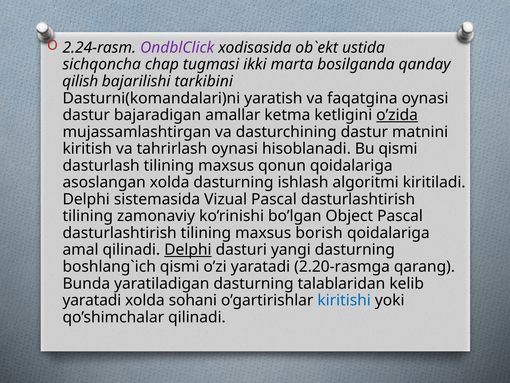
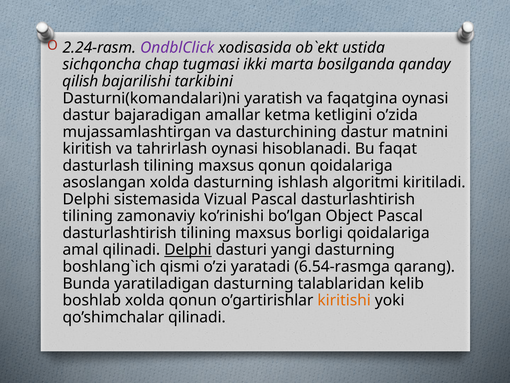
o’zida underline: present -> none (397, 115)
Bu qismi: qismi -> faqat (398, 149)
borish: borish -> borligi (319, 233)
2.20-rasmga: 2.20-rasmga -> 6.54-rasmga (342, 266)
yaratadi: yaratadi -> boshlab (92, 300)
xolda sohani: sohani -> qonun (193, 300)
kiritishi colour: blue -> orange (344, 300)
